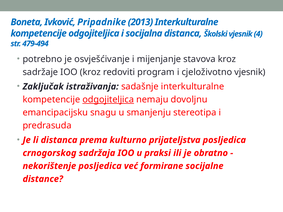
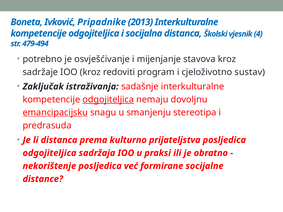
cjeloživotno vjesnik: vjesnik -> sustav (250, 72)
emancipacijsku underline: none -> present (55, 113)
crnogorskog: crnogorskog -> odgojiteljica (50, 153)
